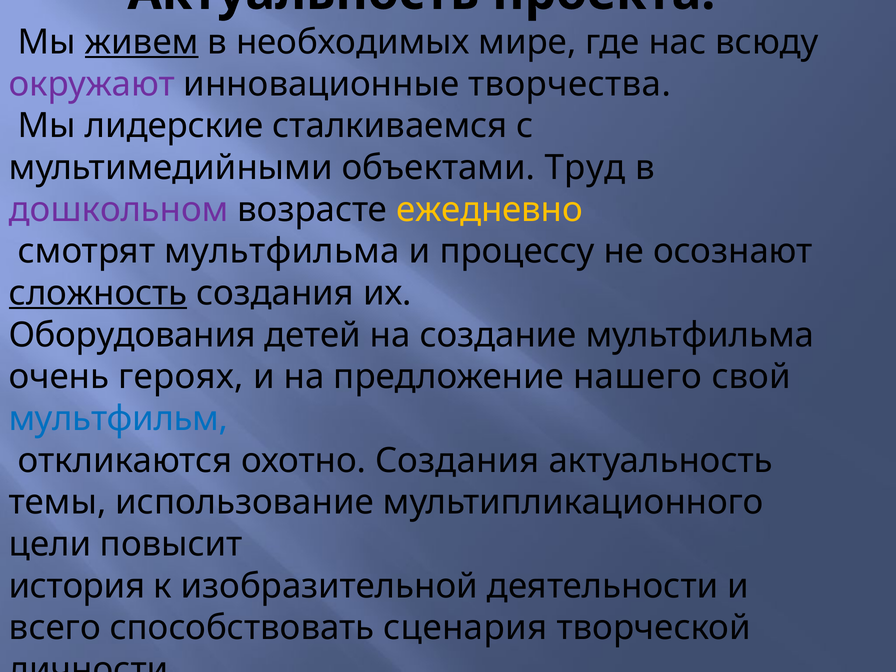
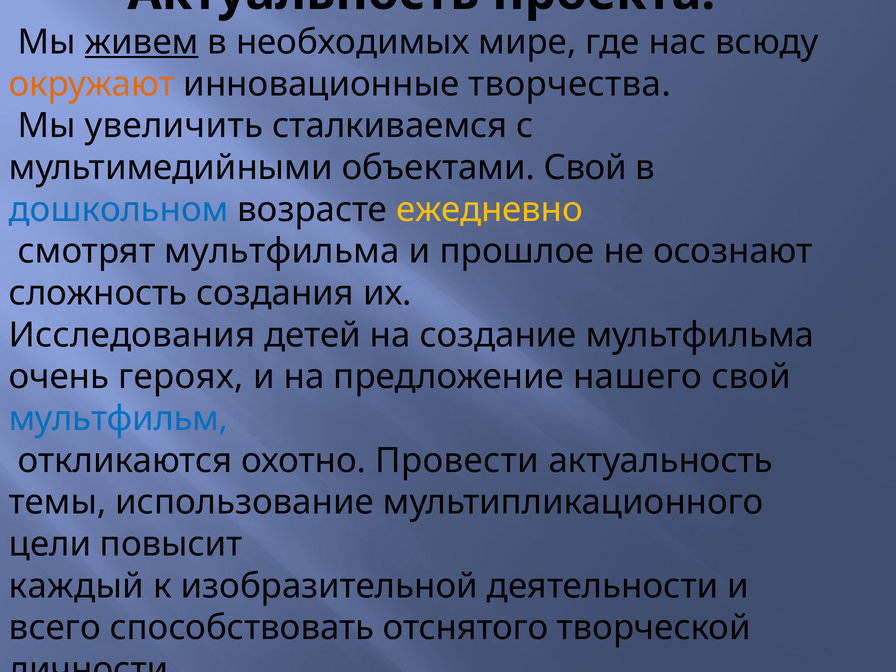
окружают colour: purple -> orange (92, 84)
лидерские: лидерские -> увеличить (174, 126)
объектами Труд: Труд -> Свой (585, 168)
дошкольном colour: purple -> blue (119, 210)
процессу: процессу -> прошлое (517, 251)
сложность underline: present -> none (98, 293)
Оборудования: Оборудования -> Исследования (132, 335)
охотно Создания: Создания -> Провести (457, 461)
история: история -> каждый (77, 586)
сценария: сценария -> отснятого (466, 628)
